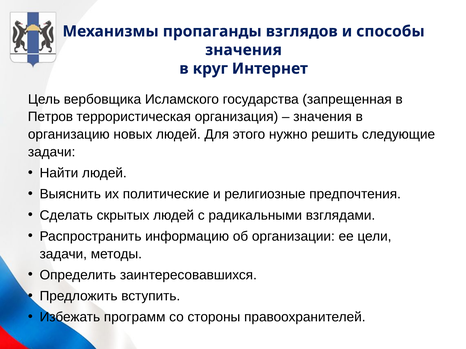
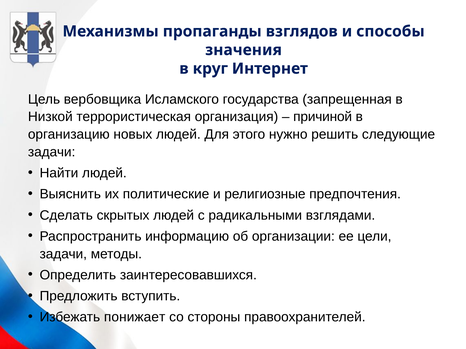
Петров: Петров -> Низкой (50, 117)
значения: значения -> причиной (323, 117)
программ: программ -> понижает (135, 317)
